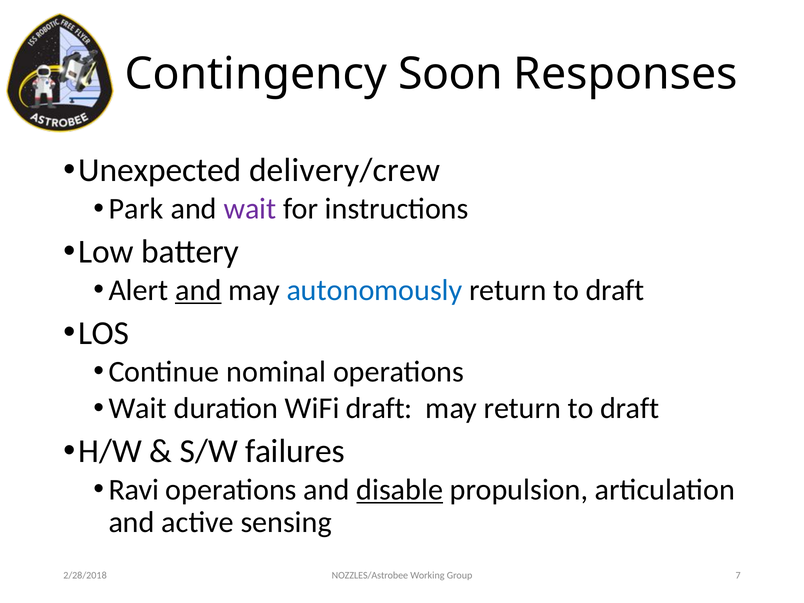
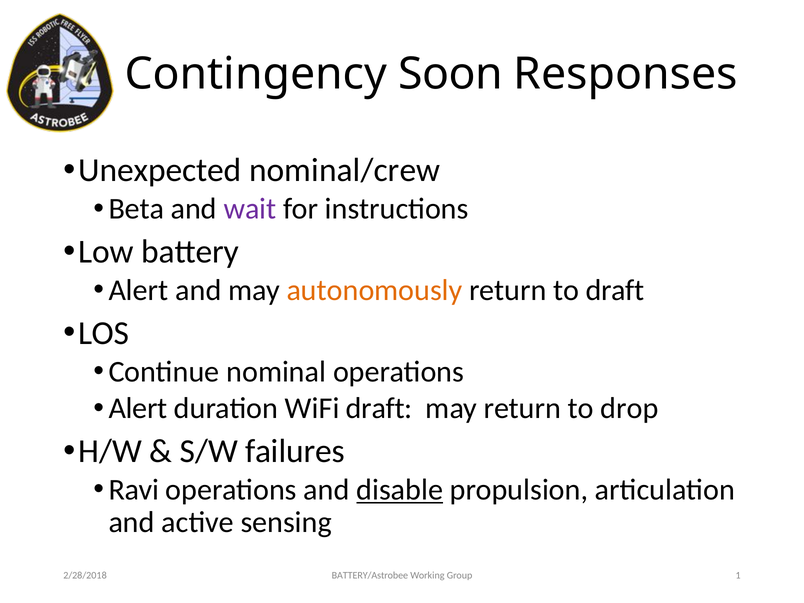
delivery/crew: delivery/crew -> nominal/crew (345, 170)
Park: Park -> Beta (136, 209)
and underline: present -> none (198, 290)
autonomously colour: blue -> orange (374, 290)
Wait: Wait -> Alert (138, 408)
may return to draft: draft -> drop (629, 408)
NOZZLES/Astrobee: NOZZLES/Astrobee -> BATTERY/Astrobee (370, 576)
7: 7 -> 1 (738, 576)
